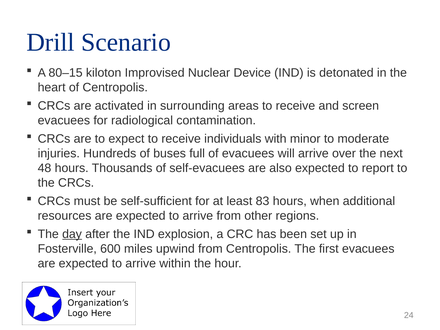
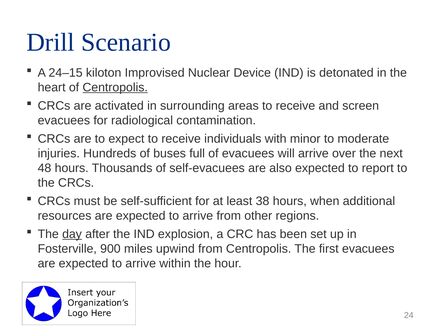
80–15: 80–15 -> 24–15 (66, 73)
Centropolis underline: none -> present (115, 87)
83: 83 -> 38 (263, 201)
600: 600 -> 900 (110, 249)
